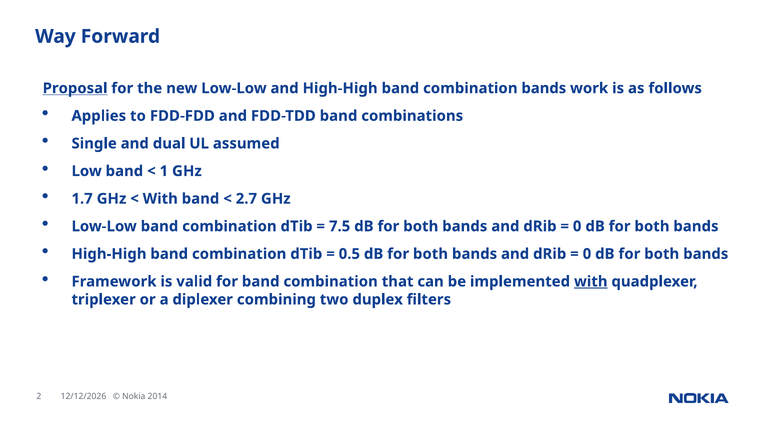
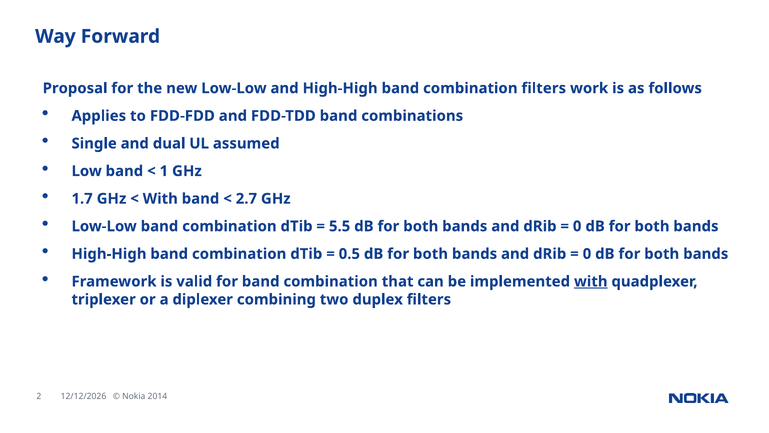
Proposal underline: present -> none (75, 88)
combination bands: bands -> filters (544, 88)
7.5: 7.5 -> 5.5 (340, 226)
